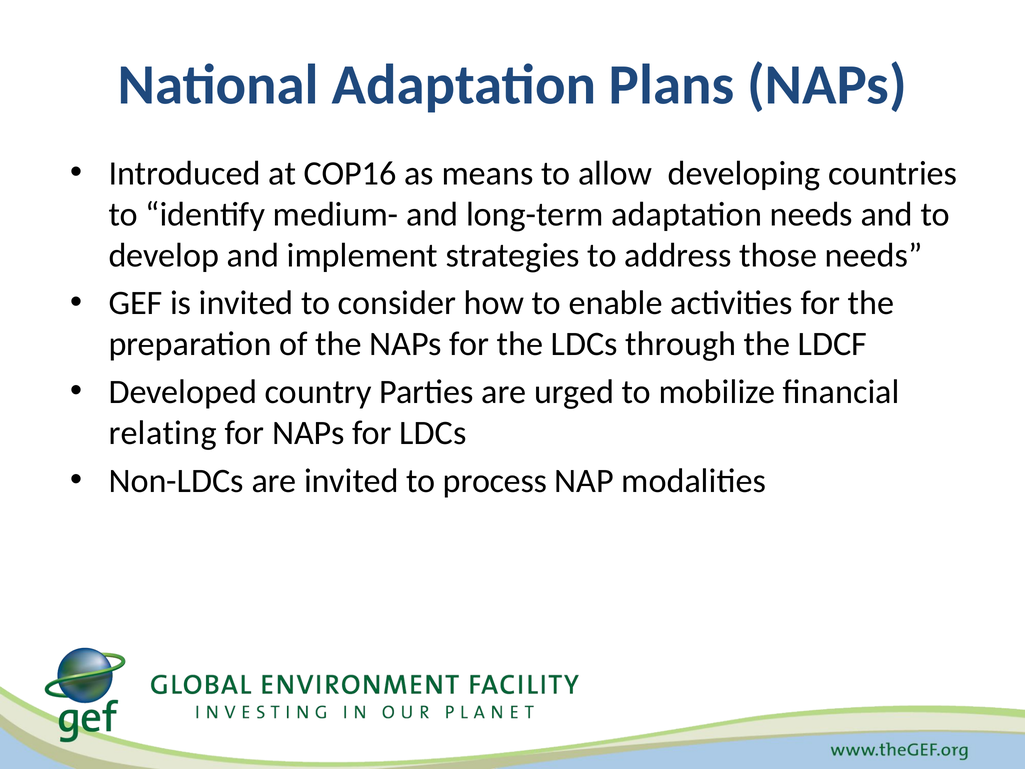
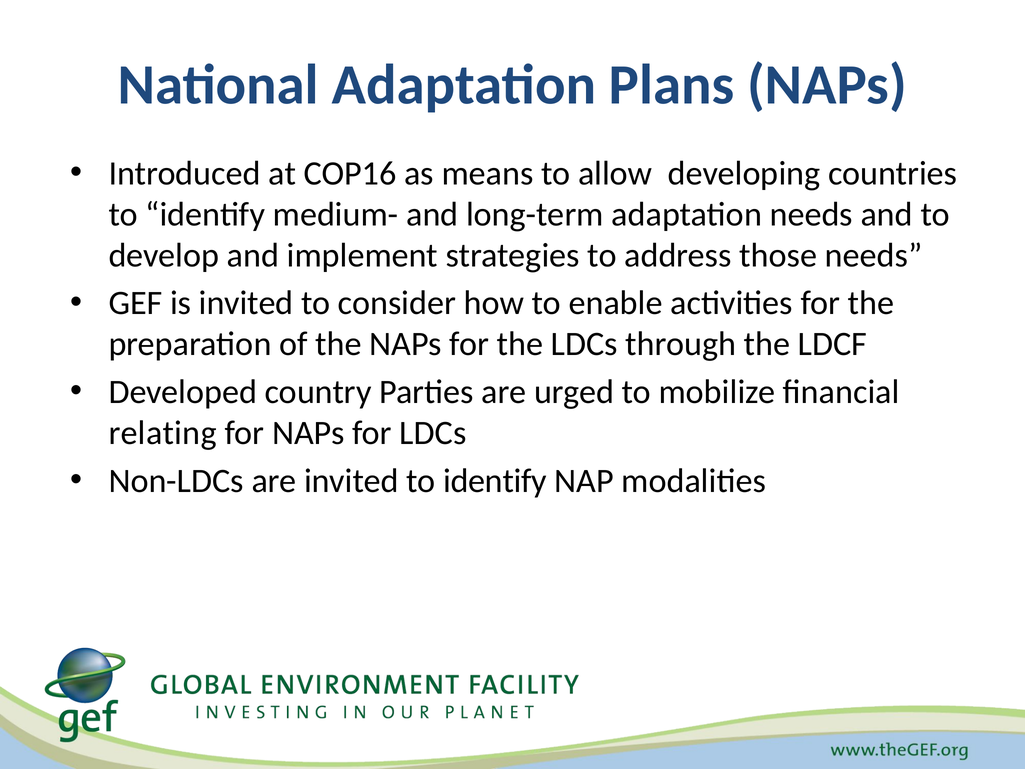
invited to process: process -> identify (495, 481)
